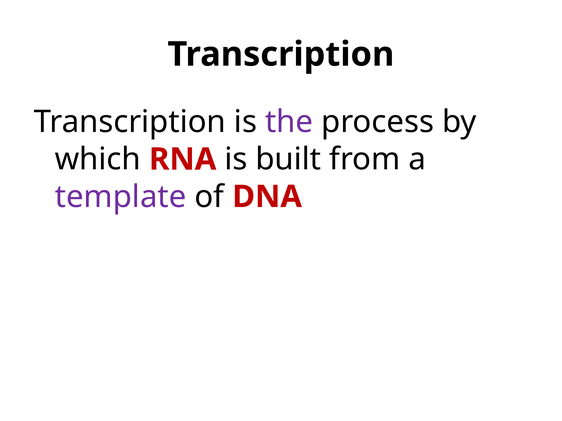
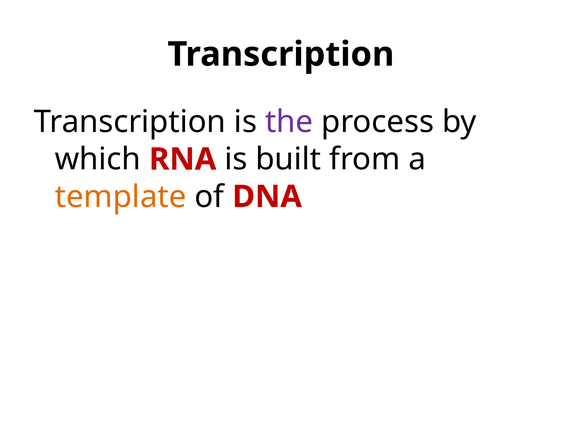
template colour: purple -> orange (121, 197)
